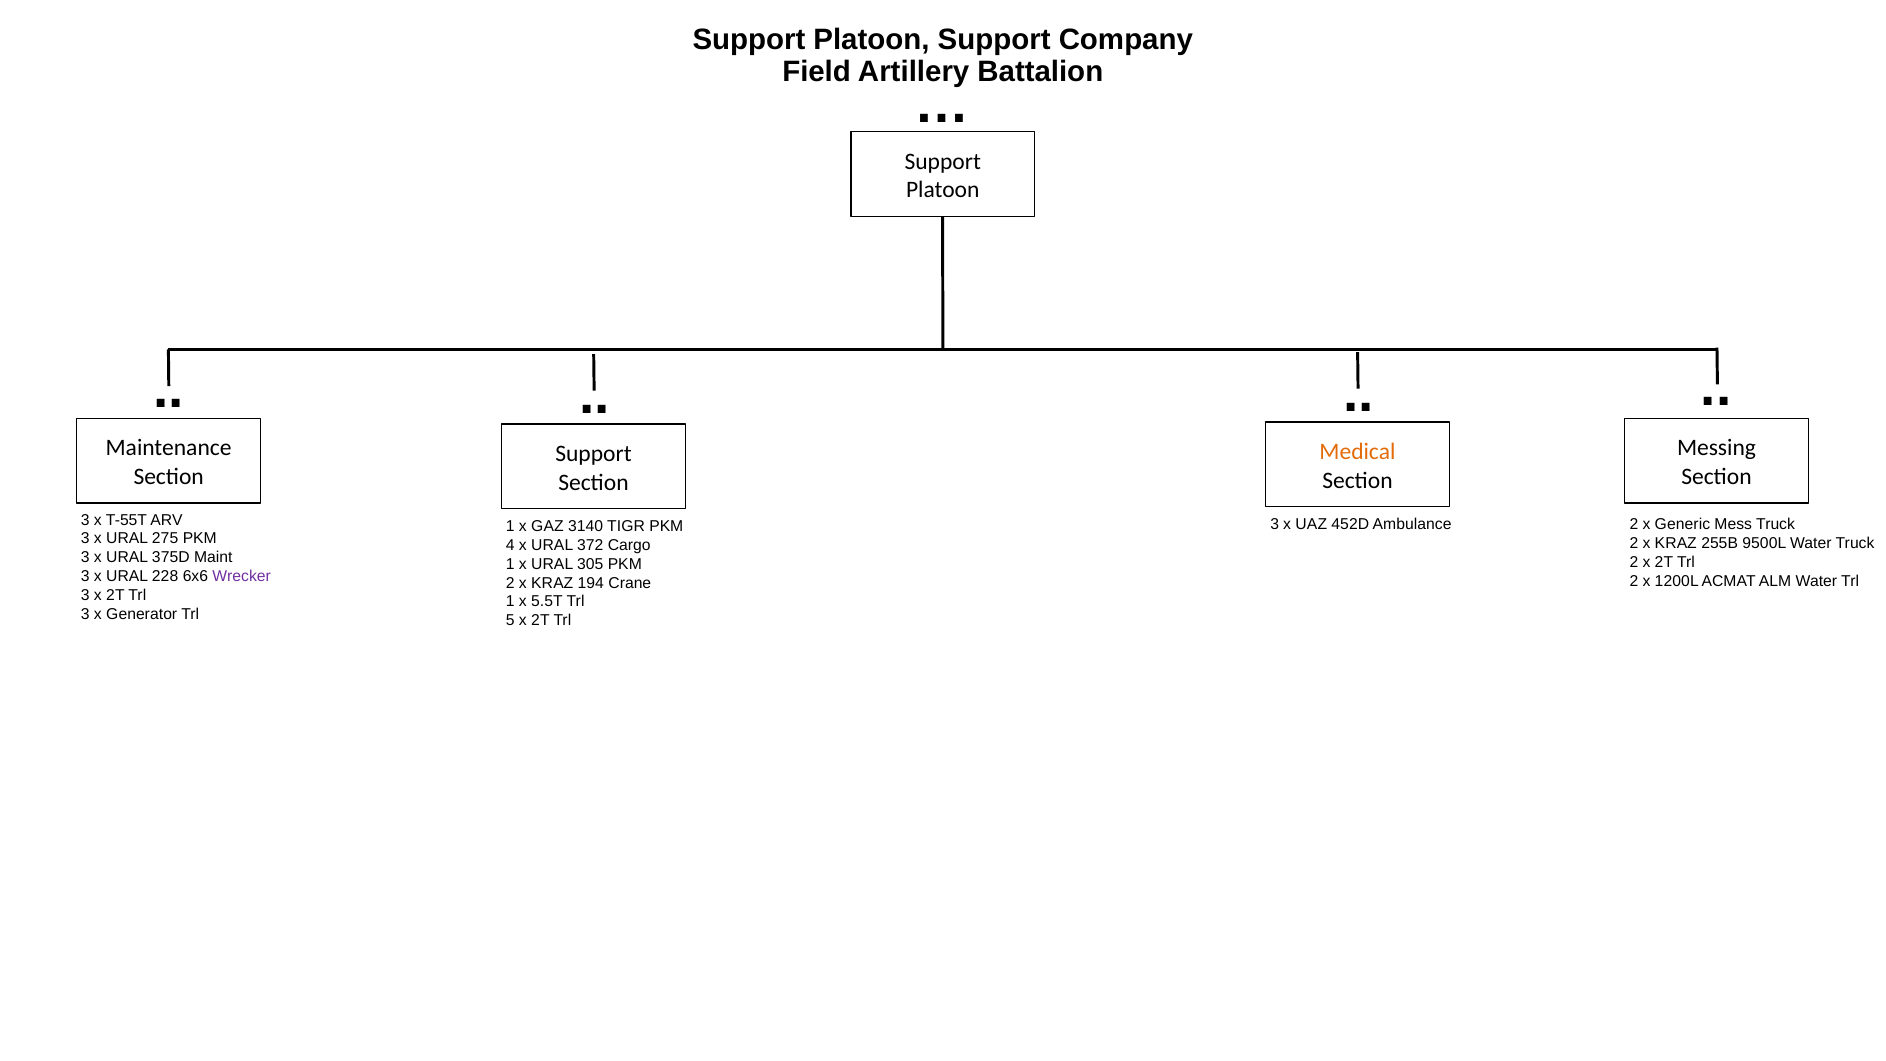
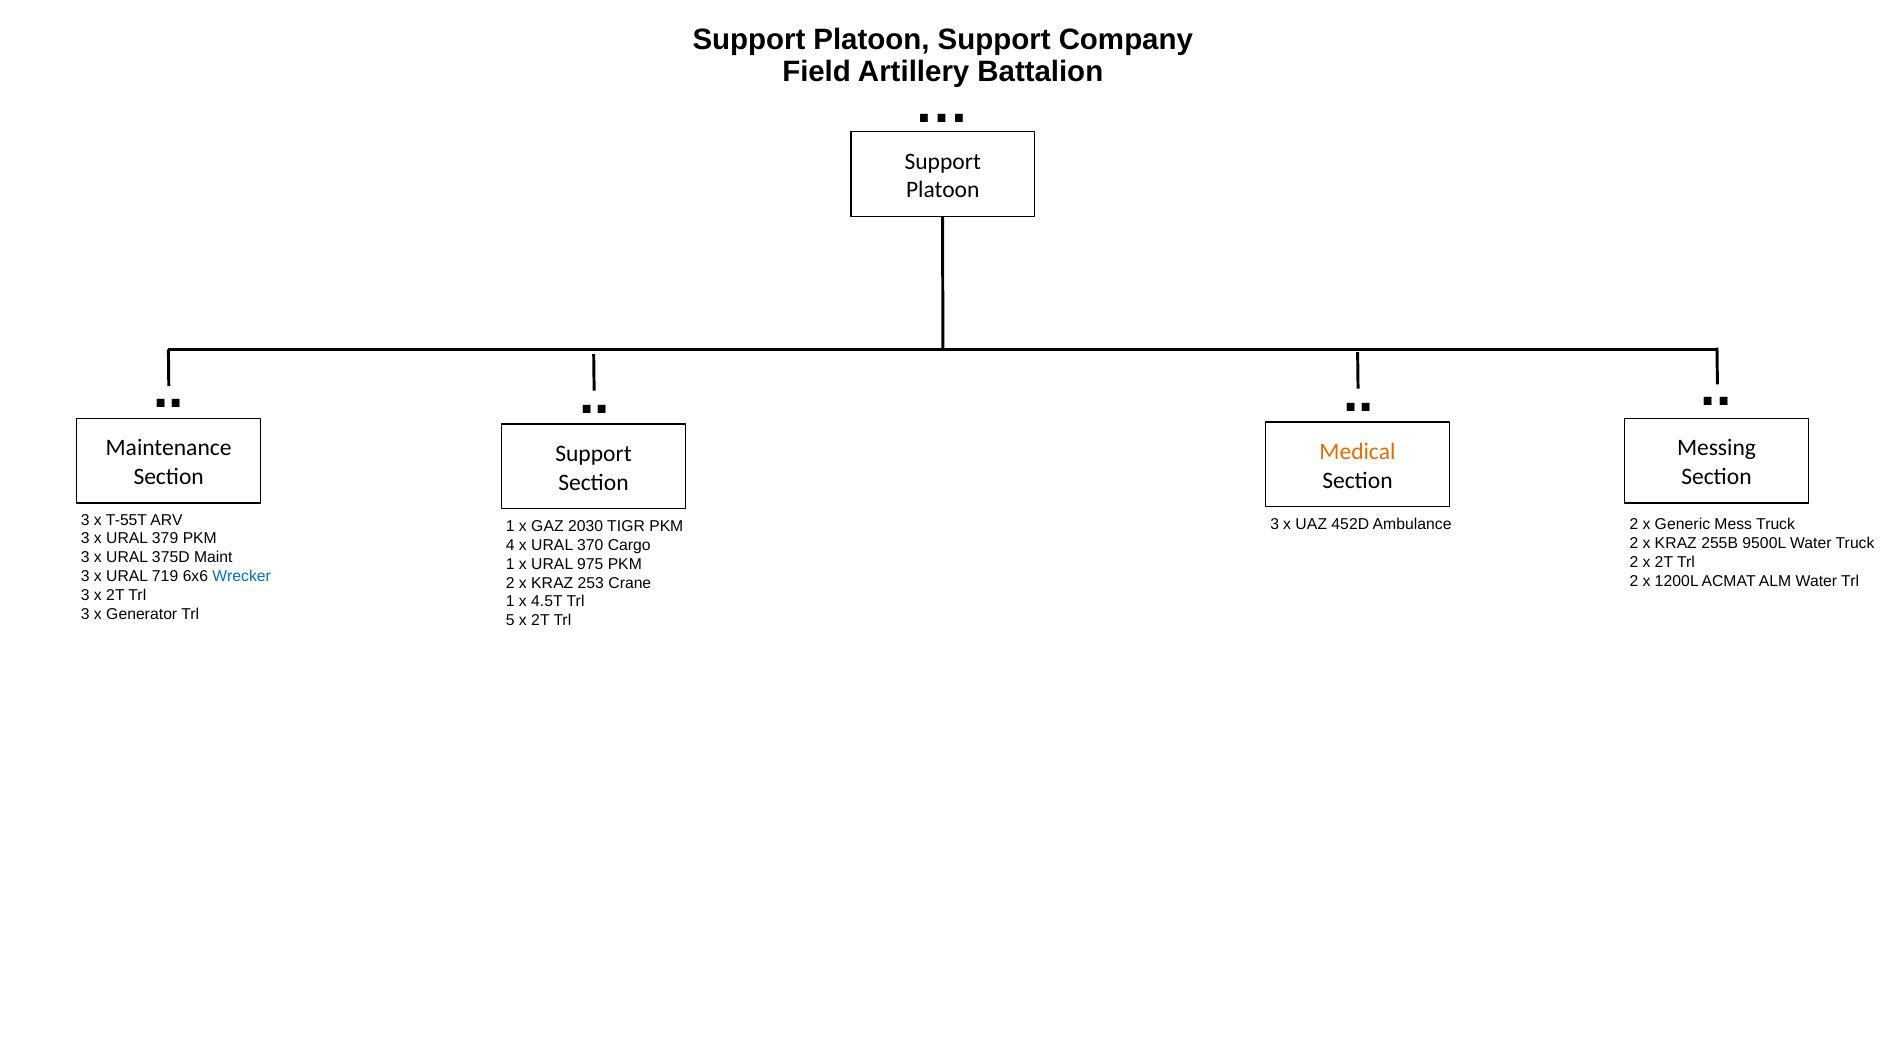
3140: 3140 -> 2030 (586, 526)
275: 275 -> 379 (165, 539)
372: 372 -> 370 (590, 545)
305: 305 -> 975 (590, 564)
228: 228 -> 719 (165, 576)
Wrecker colour: purple -> blue (242, 576)
194: 194 -> 253 (591, 583)
5.5T: 5.5T -> 4.5T (547, 602)
